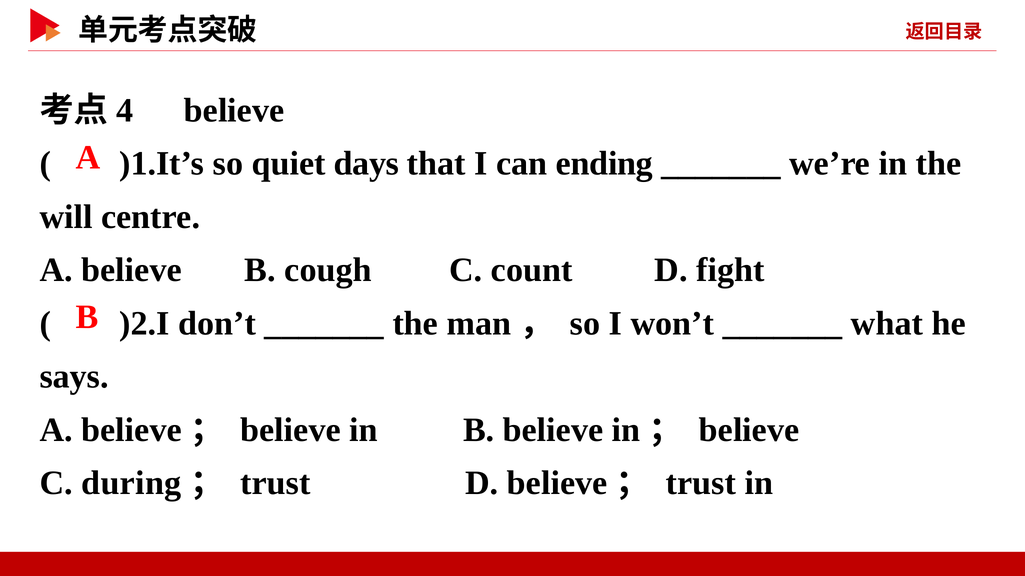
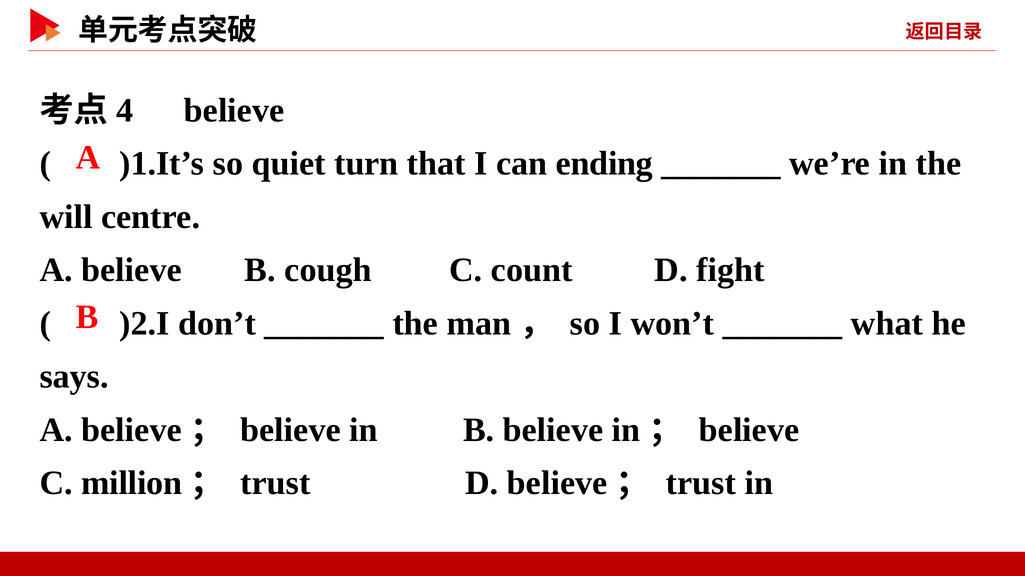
days: days -> turn (366, 164)
during: during -> million (132, 484)
